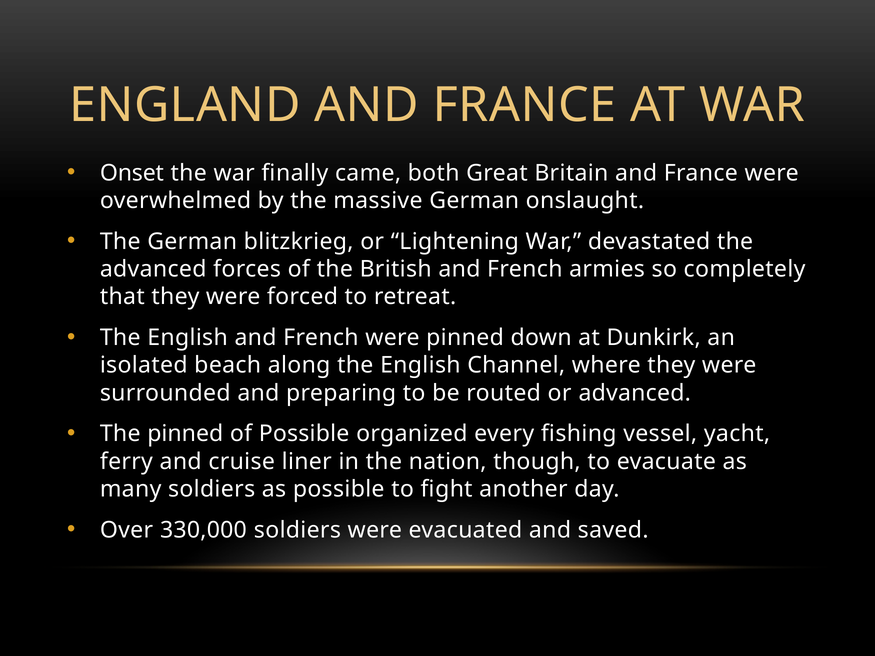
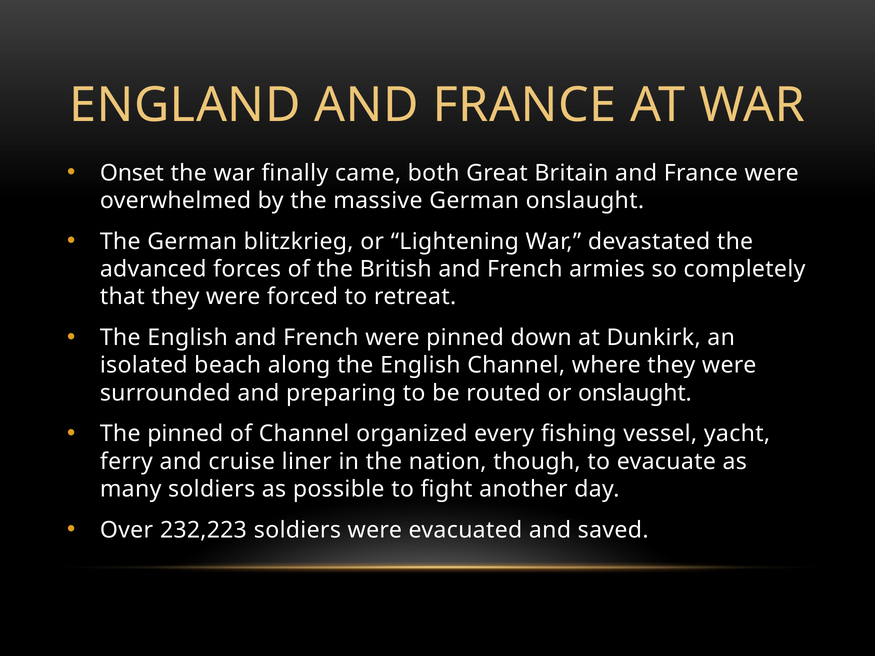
or advanced: advanced -> onslaught (635, 393)
of Possible: Possible -> Channel (304, 434)
330,000: 330,000 -> 232,223 (203, 530)
